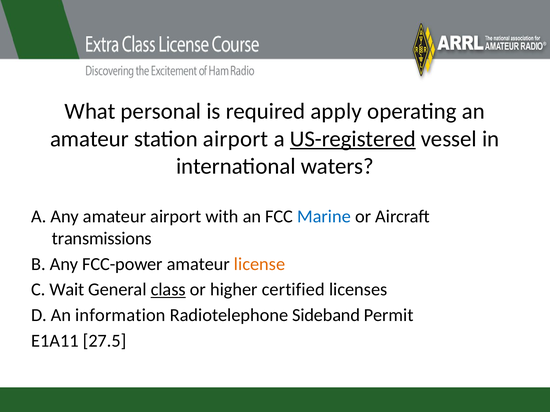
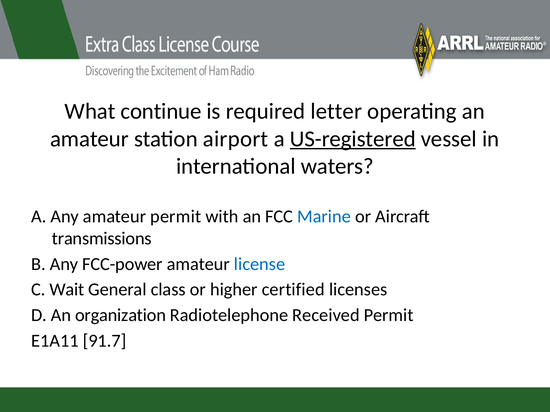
personal: personal -> continue (161, 112)
apply: apply -> letter (336, 112)
amateur airport: airport -> permit (176, 217)
license colour: orange -> blue (260, 264)
class underline: present -> none (168, 290)
information: information -> organization (121, 316)
Sideband: Sideband -> Received (326, 316)
27.5: 27.5 -> 91.7 (105, 341)
